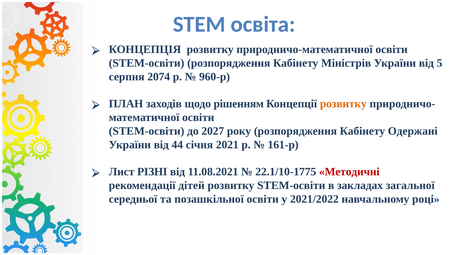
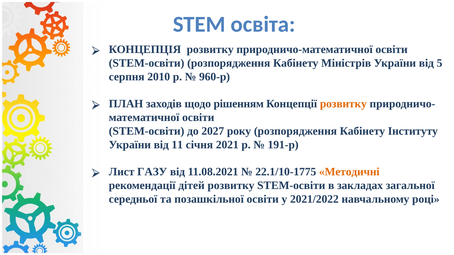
2074: 2074 -> 2010 (159, 77)
Одержані: Одержані -> Інституту (413, 131)
44: 44 -> 11 (177, 145)
161-р: 161-р -> 191-р (283, 145)
РІЗНІ: РІЗНІ -> ГАЗУ (152, 172)
Методичні colour: red -> orange (349, 172)
